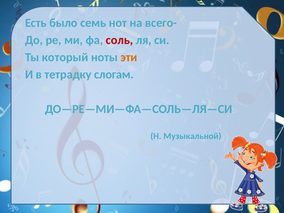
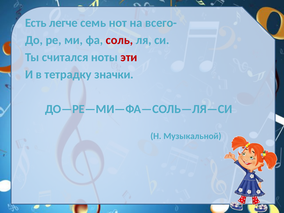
было: было -> легче (63, 23)
который: который -> считался (65, 57)
эти colour: orange -> red (129, 57)
слогам: слогам -> значки (114, 75)
